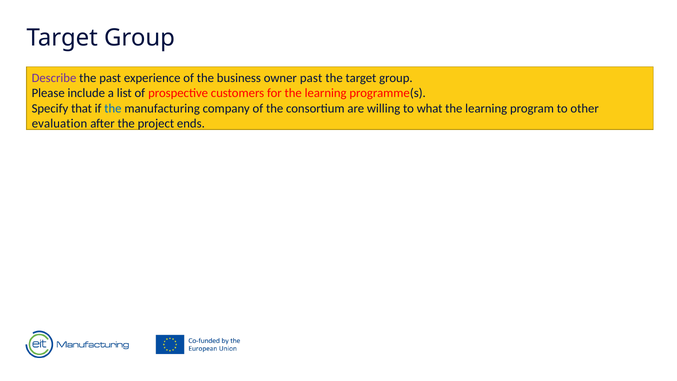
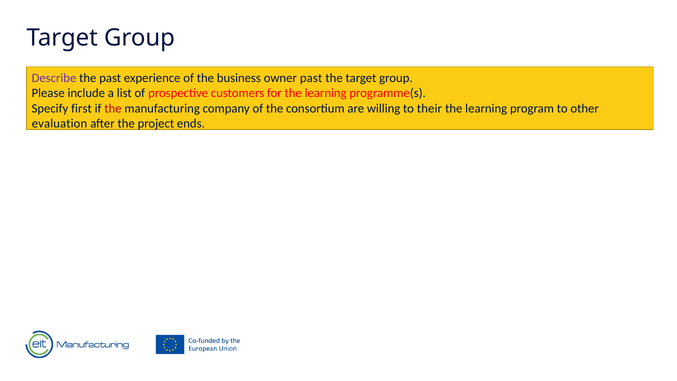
that: that -> first (81, 108)
the colour: blue -> red (113, 108)
what: what -> their (429, 108)
